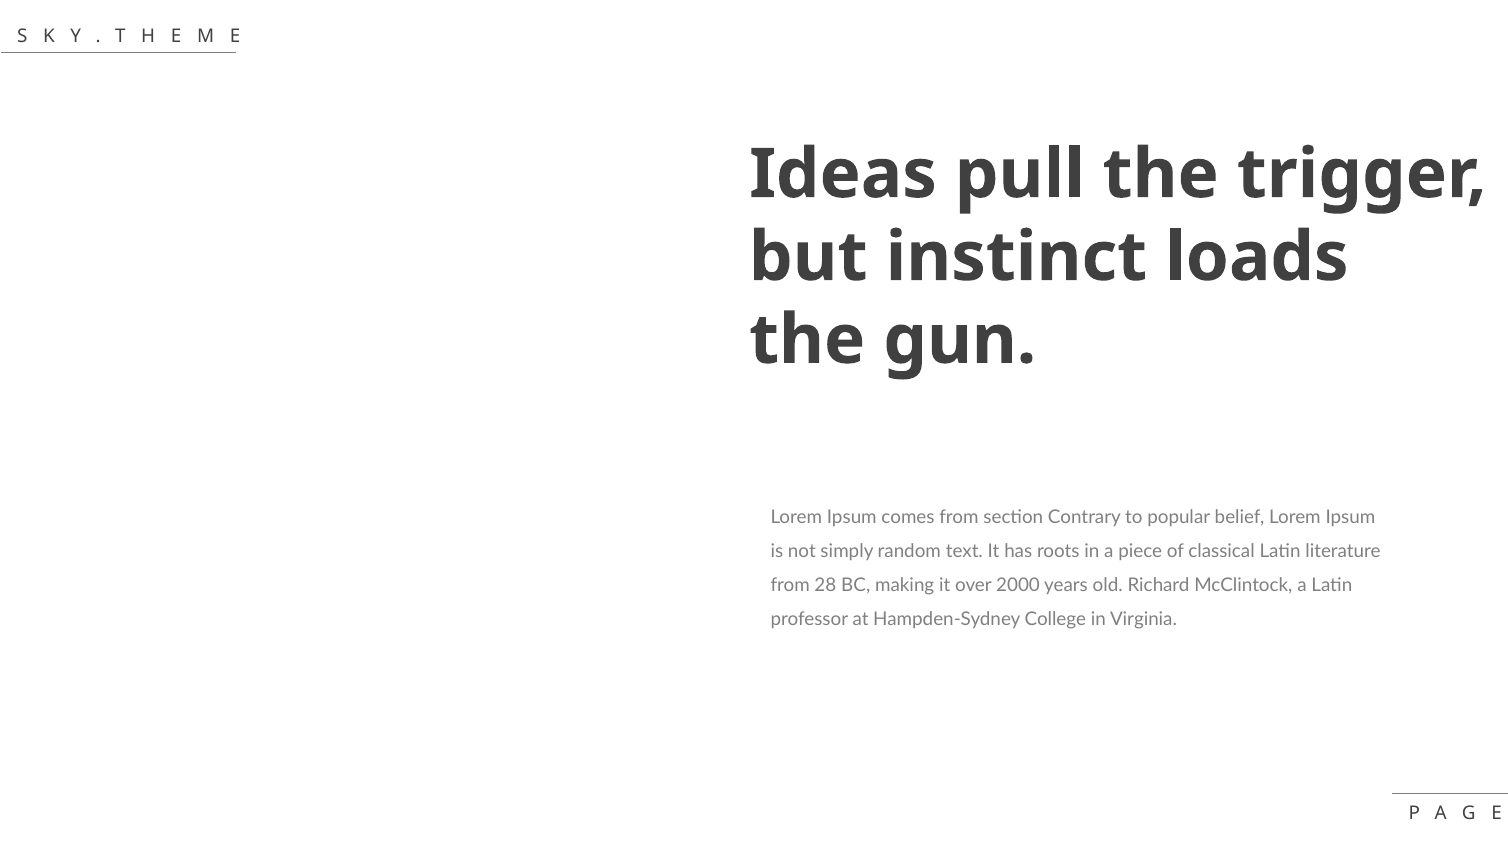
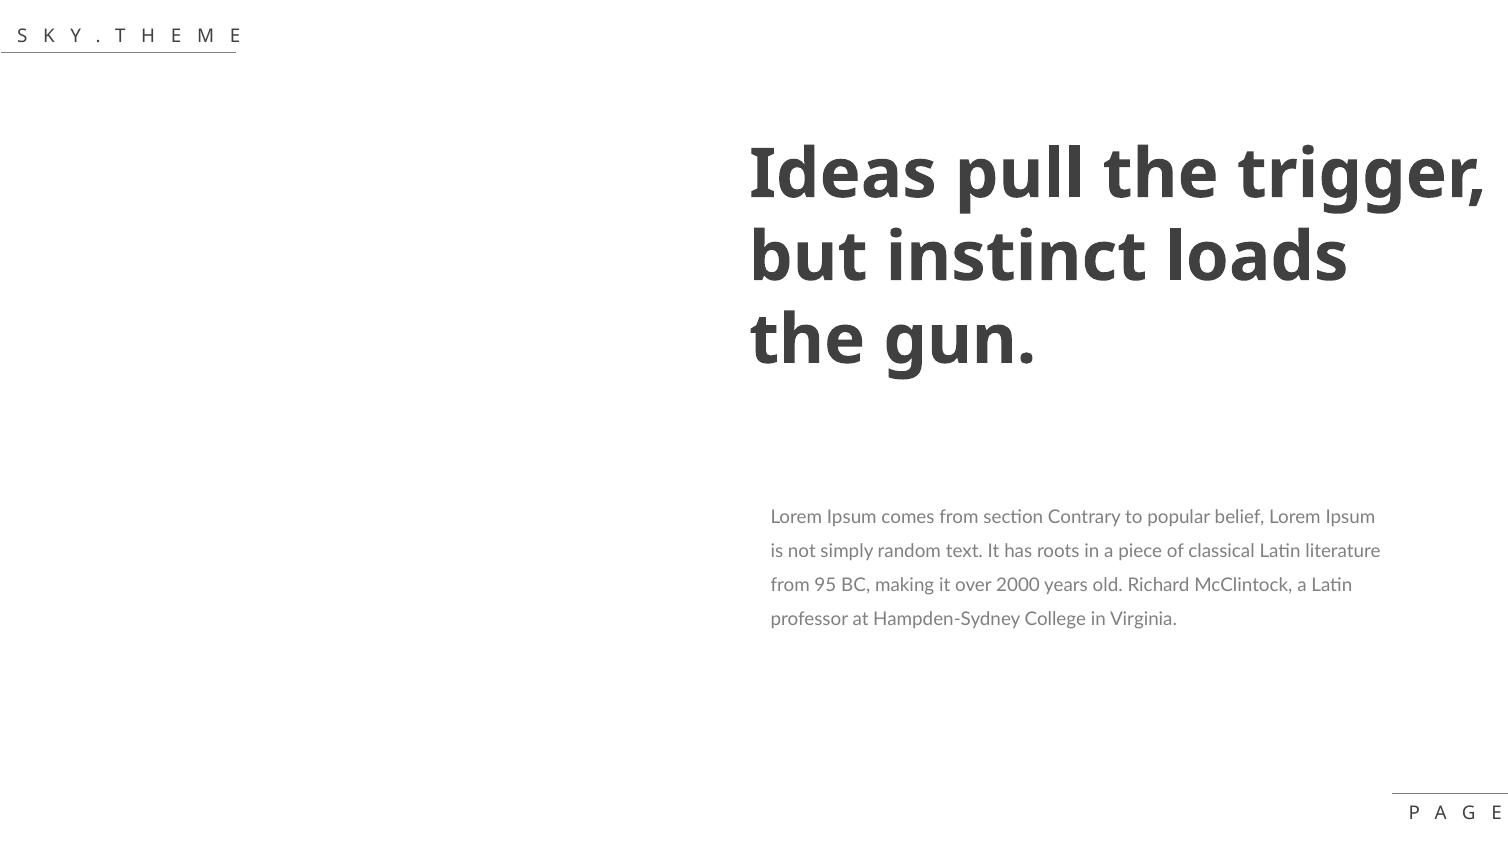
28: 28 -> 95 (825, 586)
